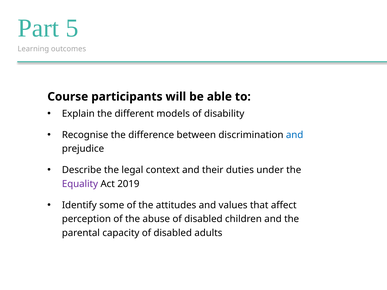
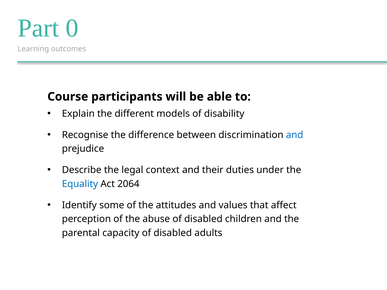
5: 5 -> 0 (72, 28)
Equality colour: purple -> blue (80, 184)
2019: 2019 -> 2064 (128, 184)
